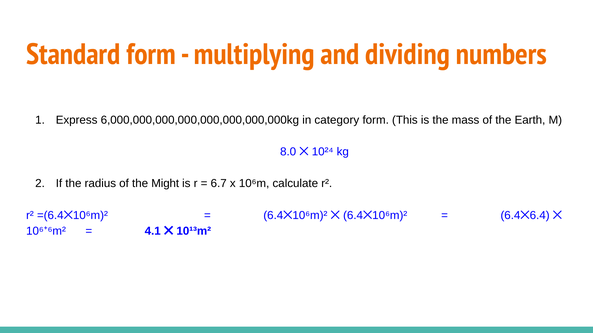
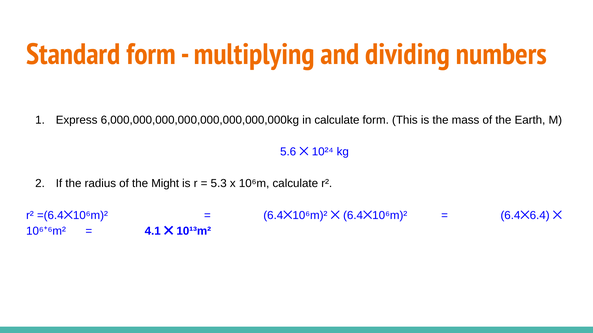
in category: category -> calculate (337, 120)
8.0: 8.0 -> 5.6 (288, 152)
6.7: 6.7 -> 5.3 (219, 184)
